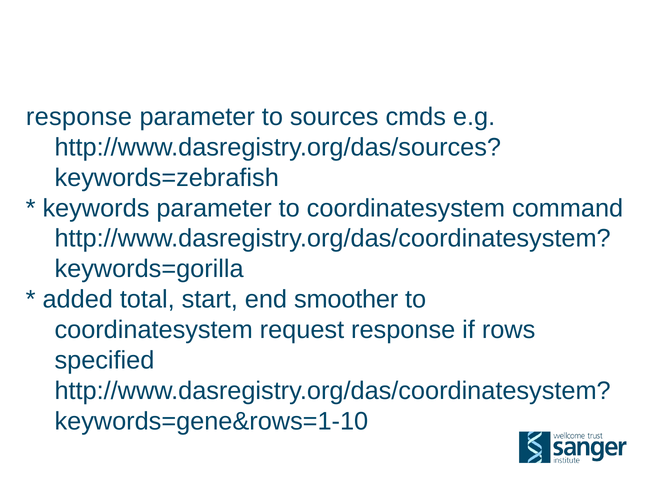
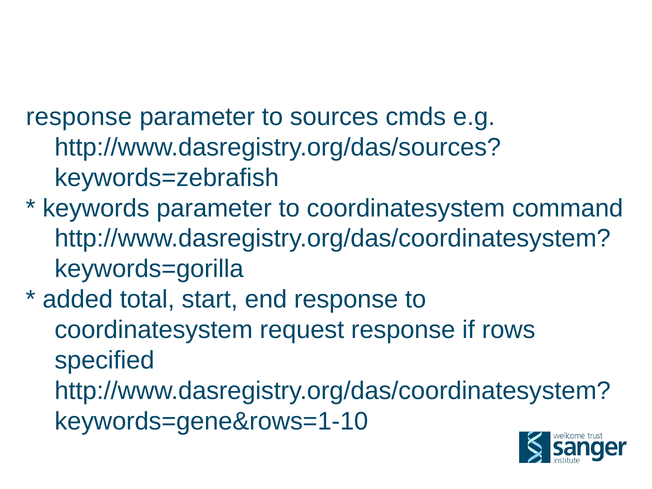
end smoother: smoother -> response (346, 299)
